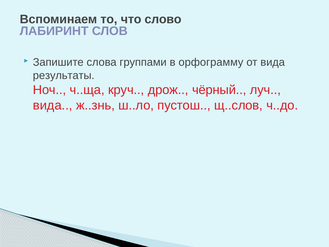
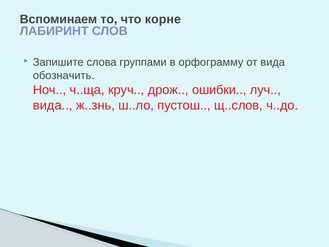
слово: слово -> корне (163, 19)
результаты: результаты -> обозначить (64, 75)
чёрный: чёрный -> ошибки (219, 90)
